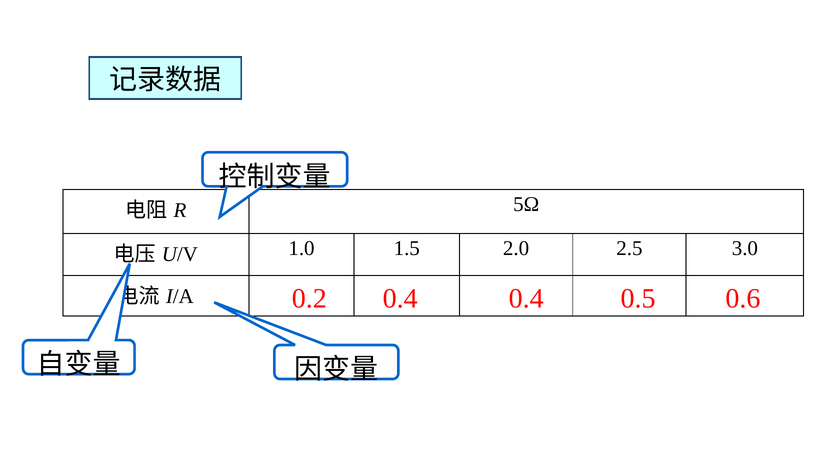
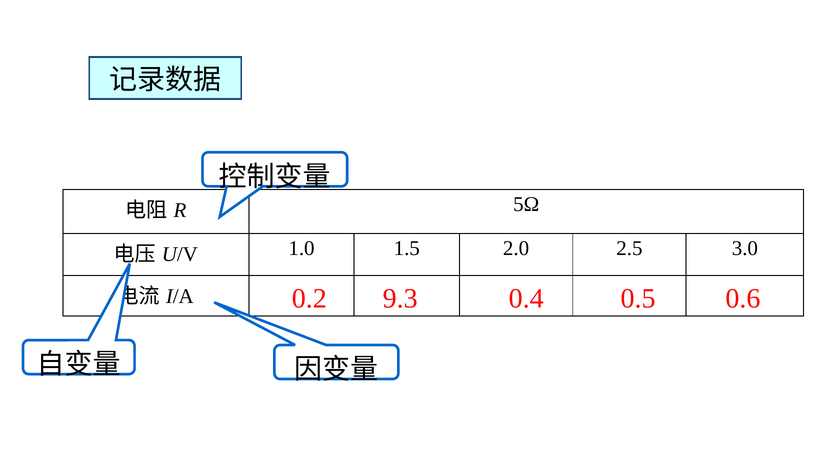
0.2 0.4: 0.4 -> 9.3 (400, 299)
